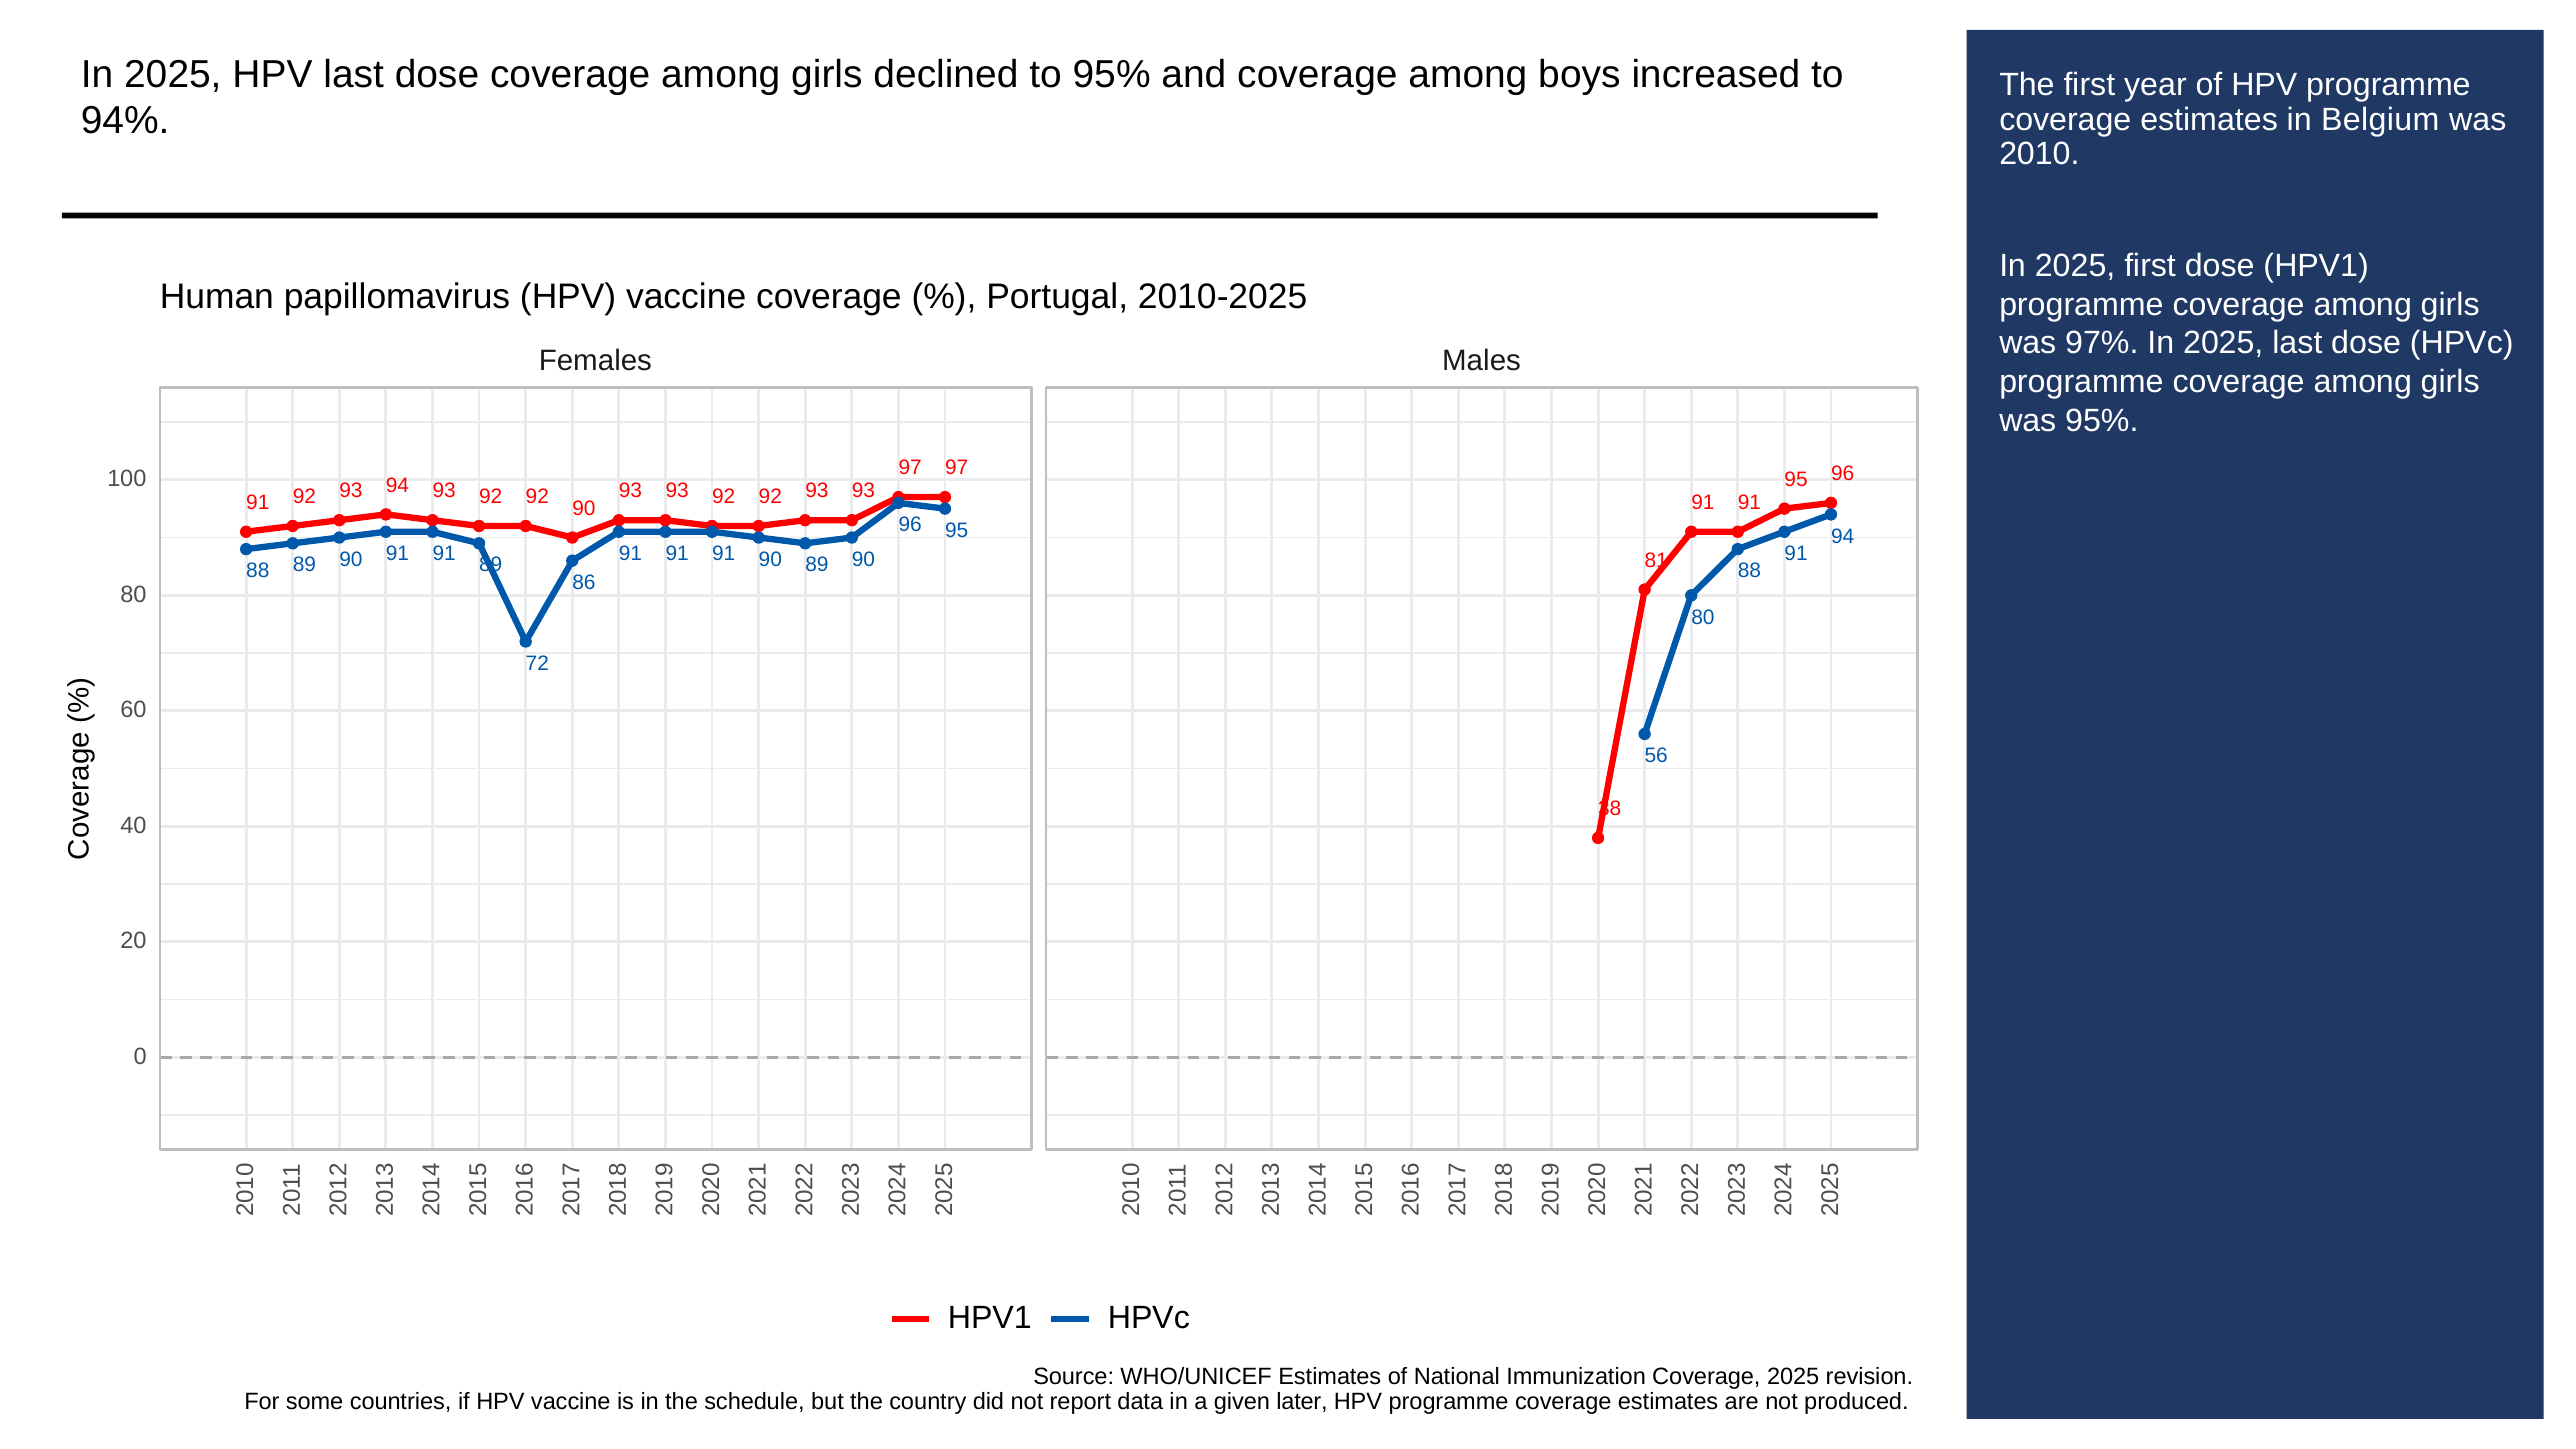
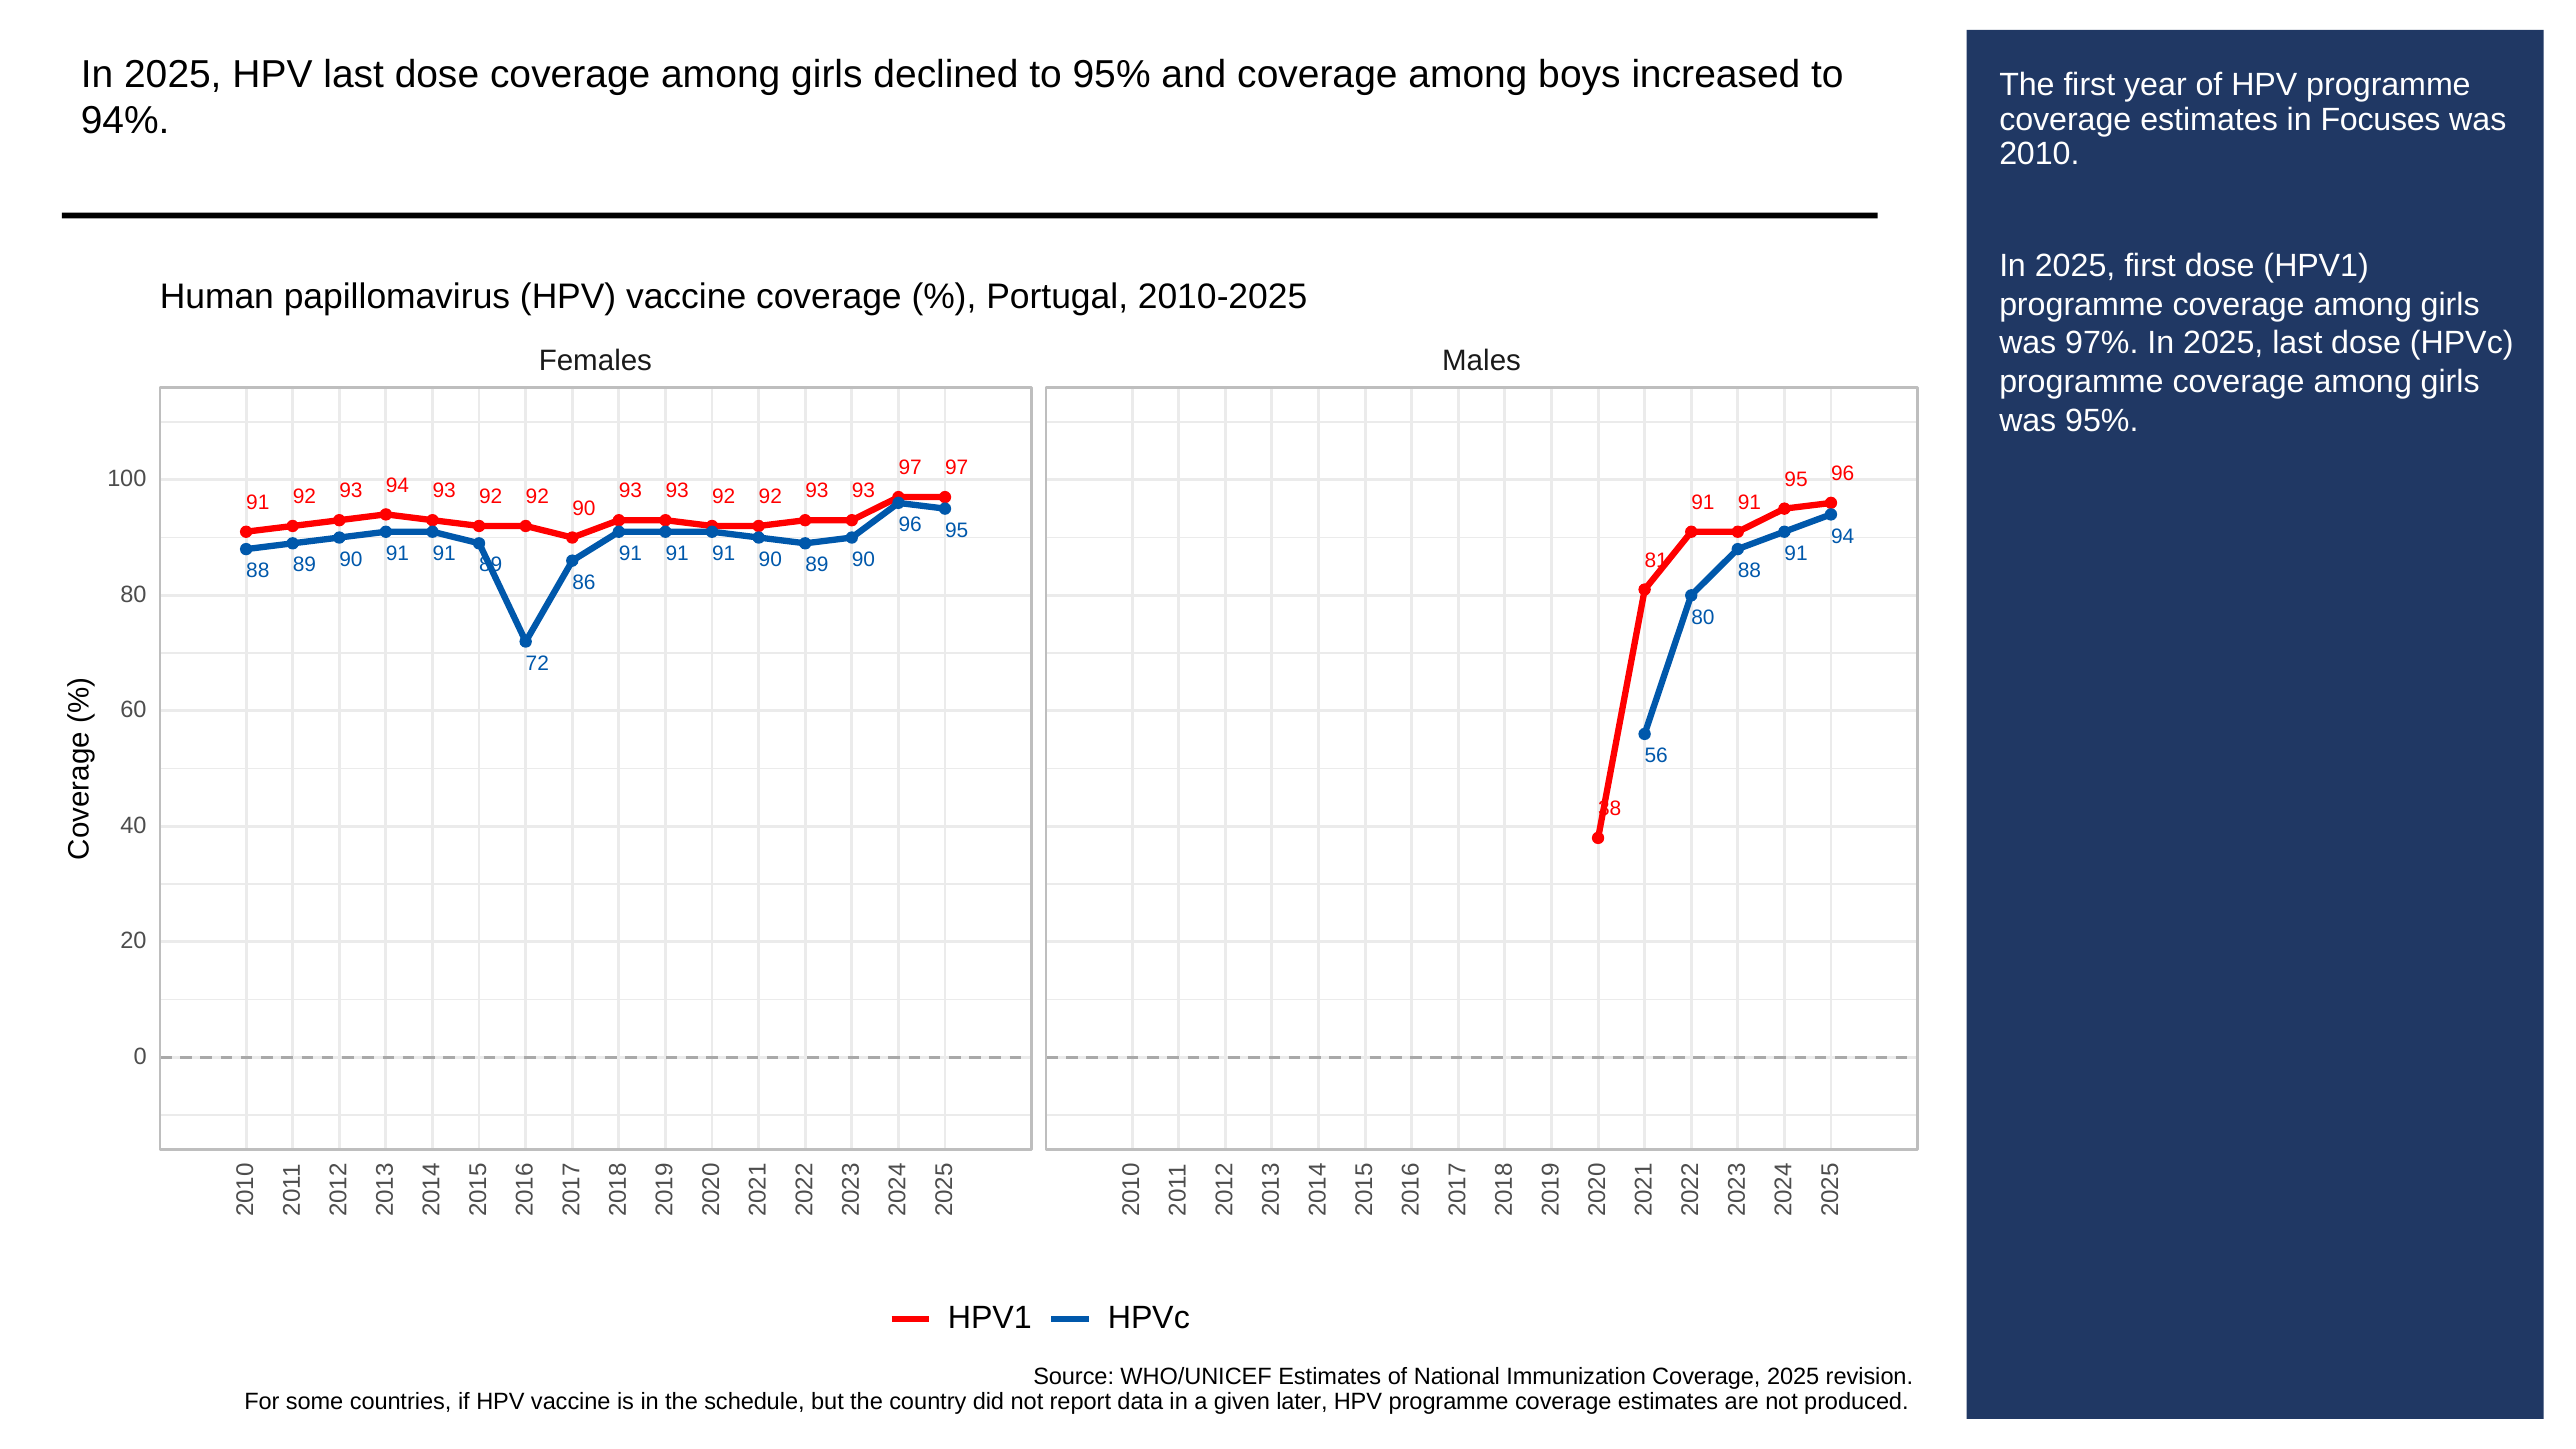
Belgium: Belgium -> Focuses (2381, 119)
